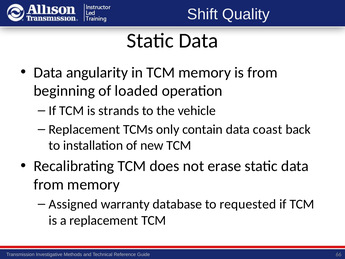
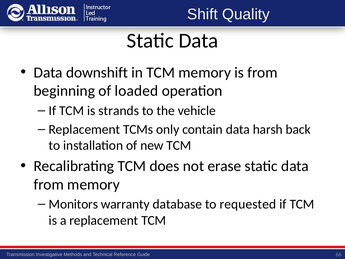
angularity: angularity -> downshift (97, 72)
coast: coast -> harsh (268, 129)
Assigned: Assigned -> Monitors (73, 204)
